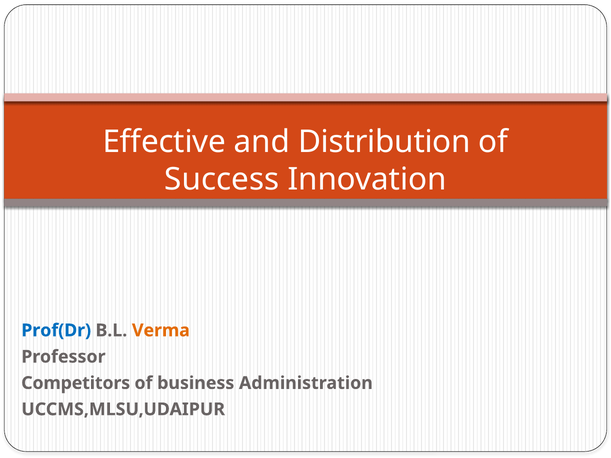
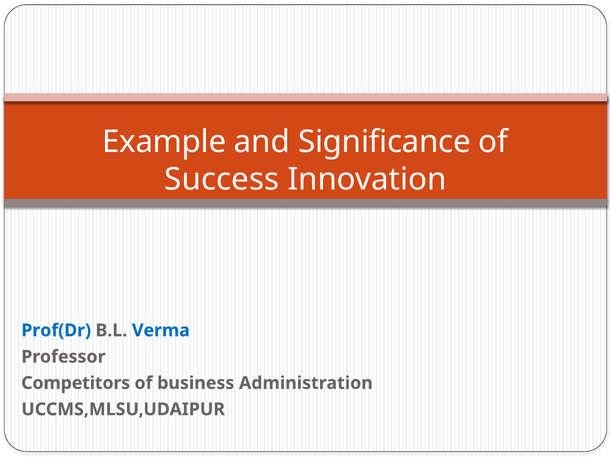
Effective: Effective -> Example (164, 142)
Distribution: Distribution -> Significance (384, 142)
Verma colour: orange -> blue (161, 331)
